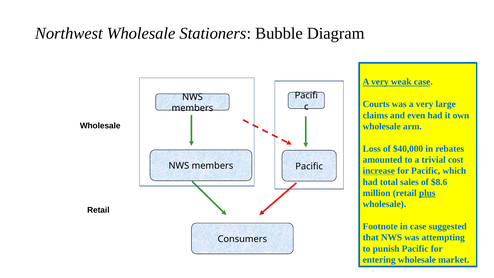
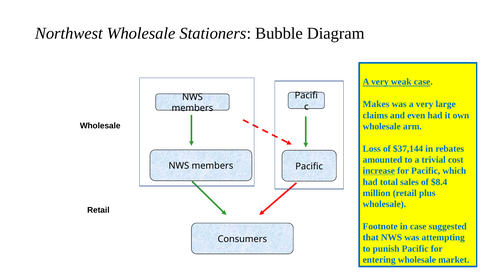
Courts: Courts -> Makes (376, 104)
$40,000: $40,000 -> $37,144 (408, 149)
$8.6: $8.6 -> $8.4 (439, 182)
plus underline: present -> none (427, 193)
